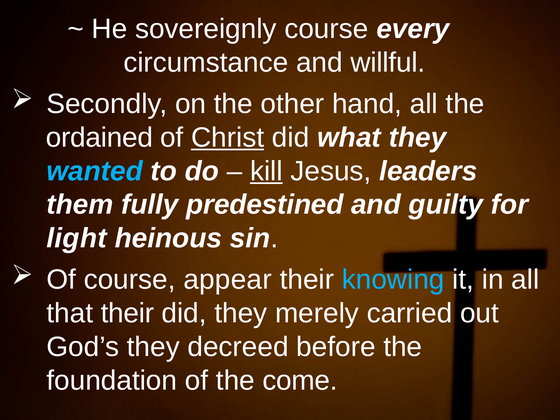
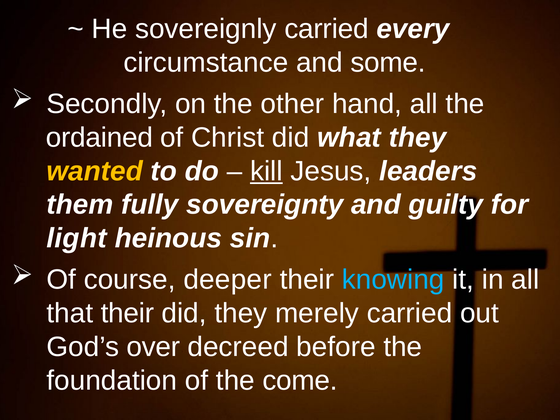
sovereignly course: course -> carried (326, 29)
willful: willful -> some (388, 63)
Christ underline: present -> none (228, 138)
wanted colour: light blue -> yellow (95, 171)
predestined: predestined -> sovereignty (265, 205)
appear: appear -> deeper (228, 280)
God’s they: they -> over (153, 347)
